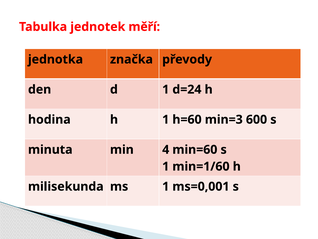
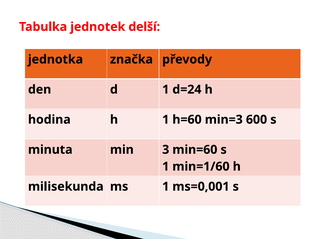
měří: měří -> delší (144, 27)
4: 4 -> 3 (166, 149)
